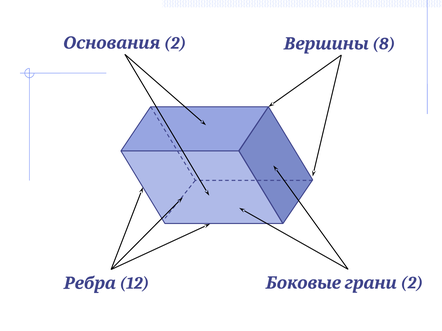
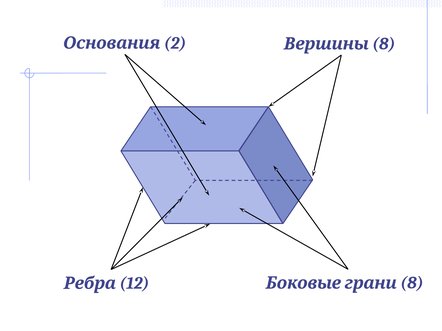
Ребра 2: 2 -> 8 (412, 283)
